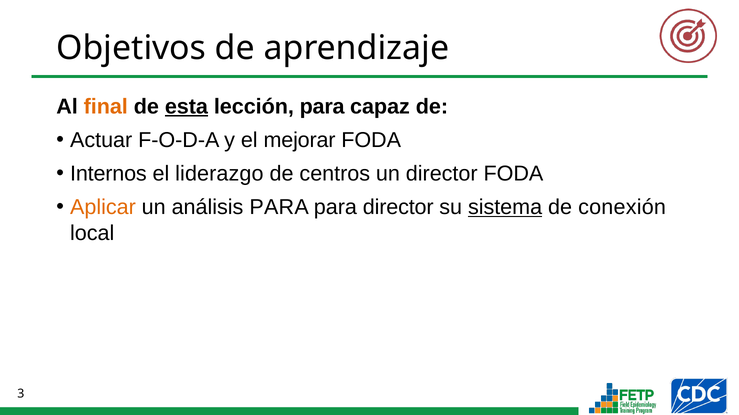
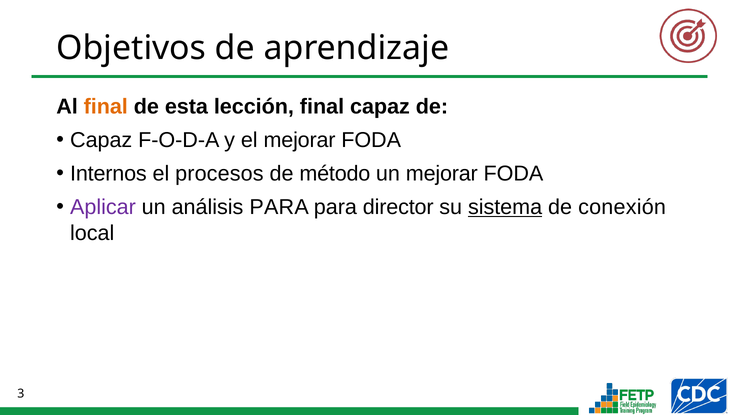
esta underline: present -> none (186, 107)
lección para: para -> final (322, 107)
Actuar: Actuar -> Capaz (101, 140)
liderazgo: liderazgo -> procesos (219, 174)
centros: centros -> método (335, 174)
un director: director -> mejorar (442, 174)
Aplicar colour: orange -> purple (103, 207)
